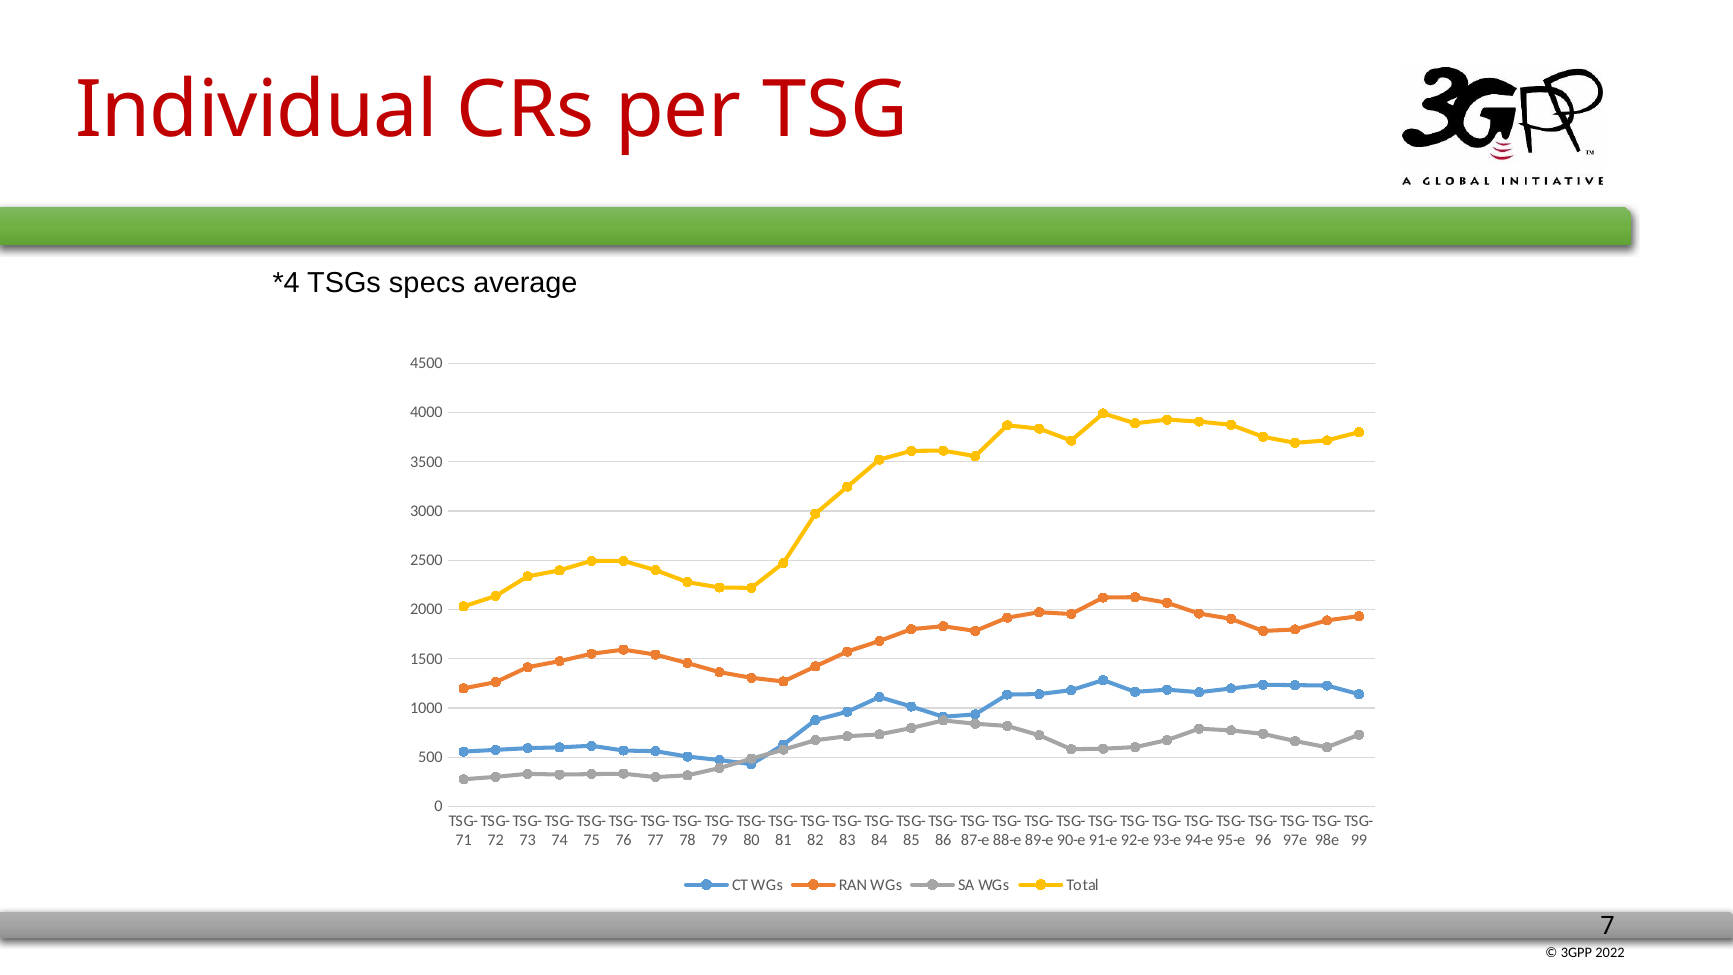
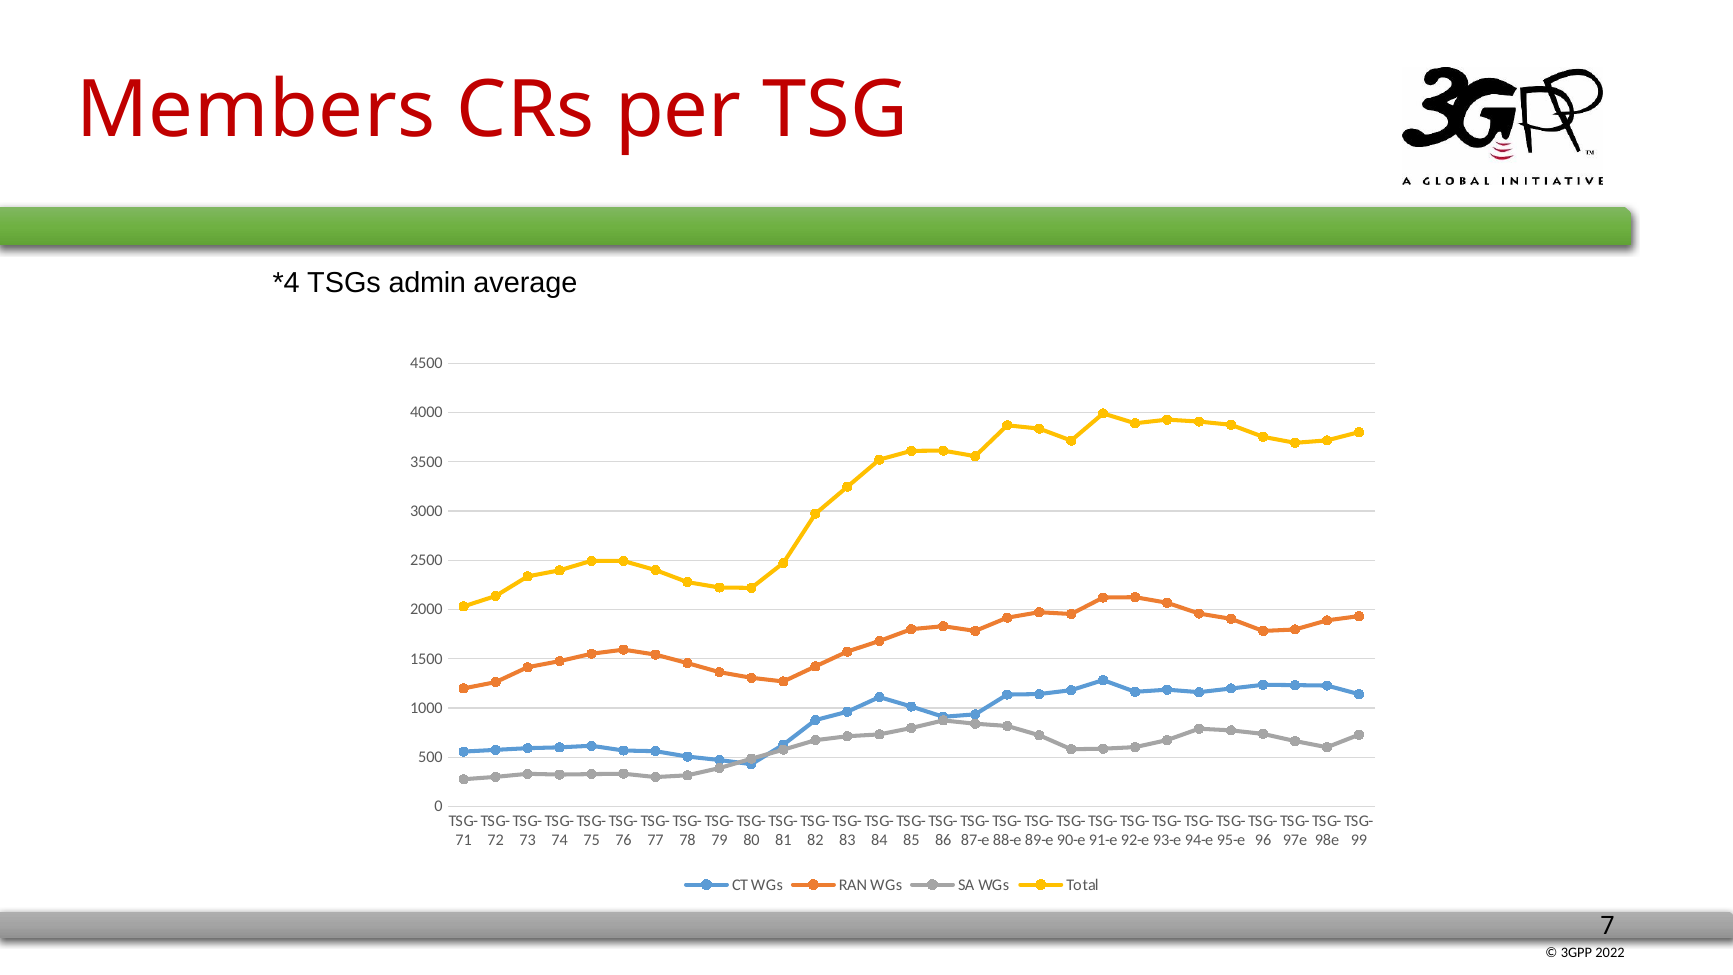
Individual: Individual -> Members (256, 110)
specs: specs -> admin (427, 283)
